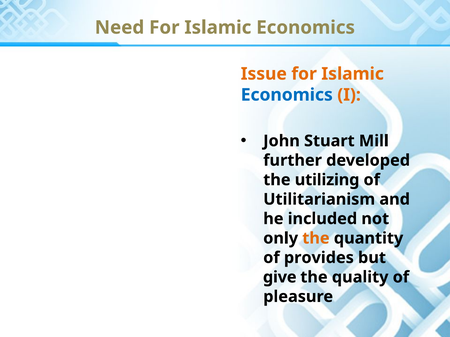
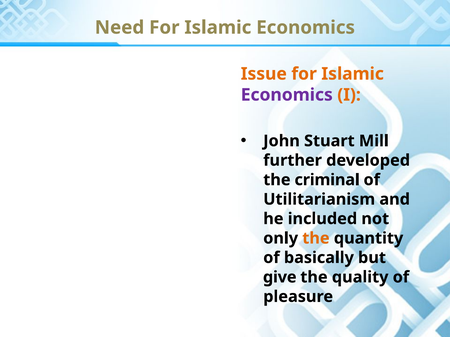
Economics colour: blue -> purple (287, 95)
utilizing: utilizing -> criminal (327, 180)
provides: provides -> basically (319, 258)
